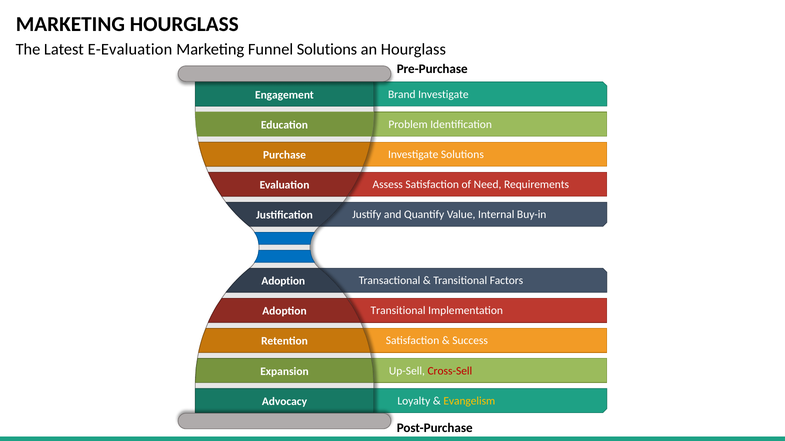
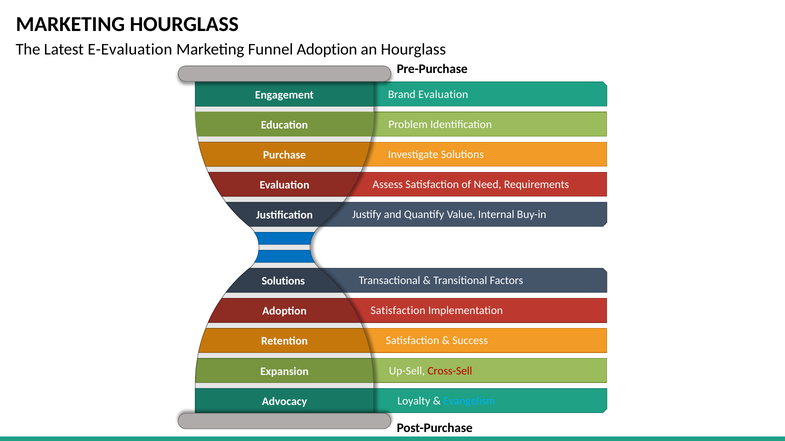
Funnel Solutions: Solutions -> Adoption (327, 49)
Brand Investigate: Investigate -> Evaluation (443, 94)
Adoption: Adoption -> Solutions (283, 281)
Adoption Transitional: Transitional -> Satisfaction (398, 311)
Evangelism colour: yellow -> light blue (469, 401)
